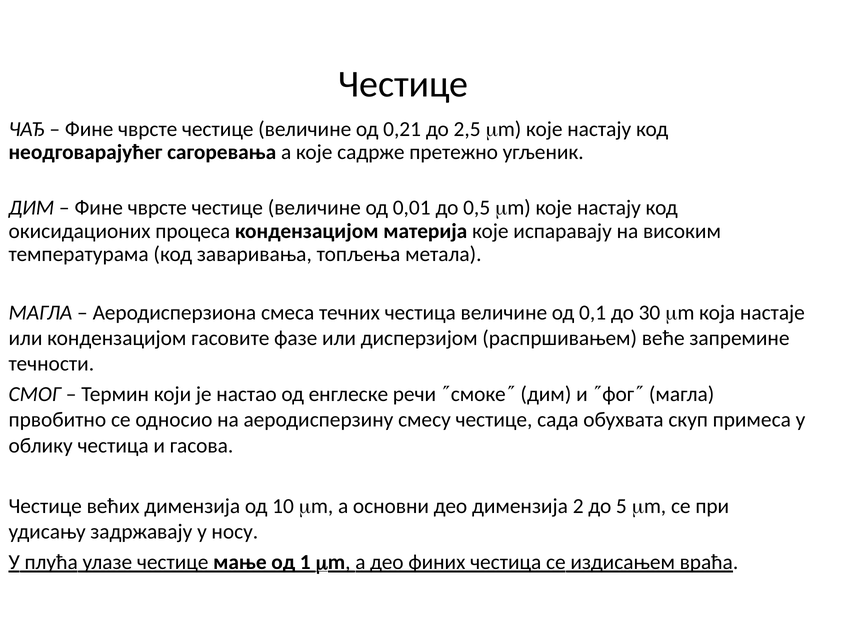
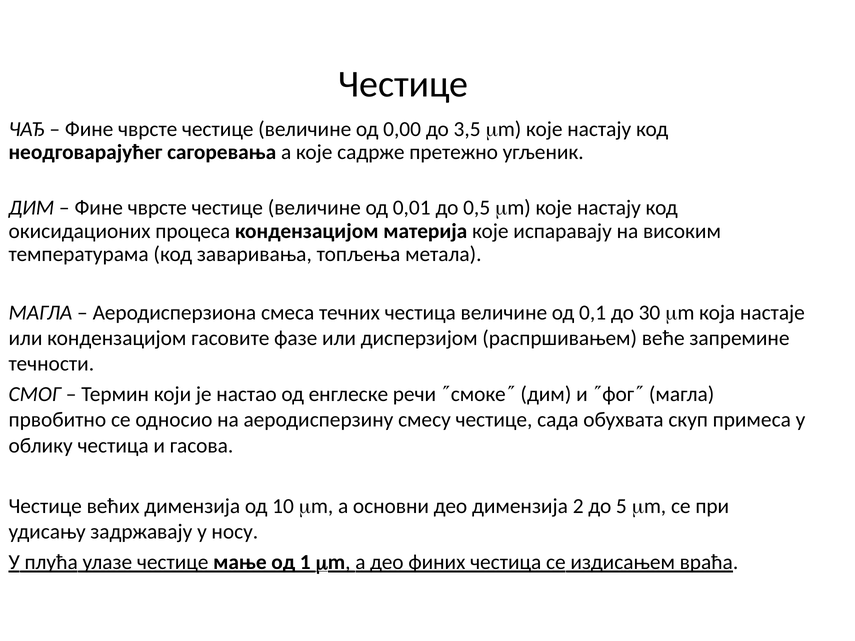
0,21: 0,21 -> 0,00 (402, 129)
2,5: 2,5 -> 3,5 (467, 129)
